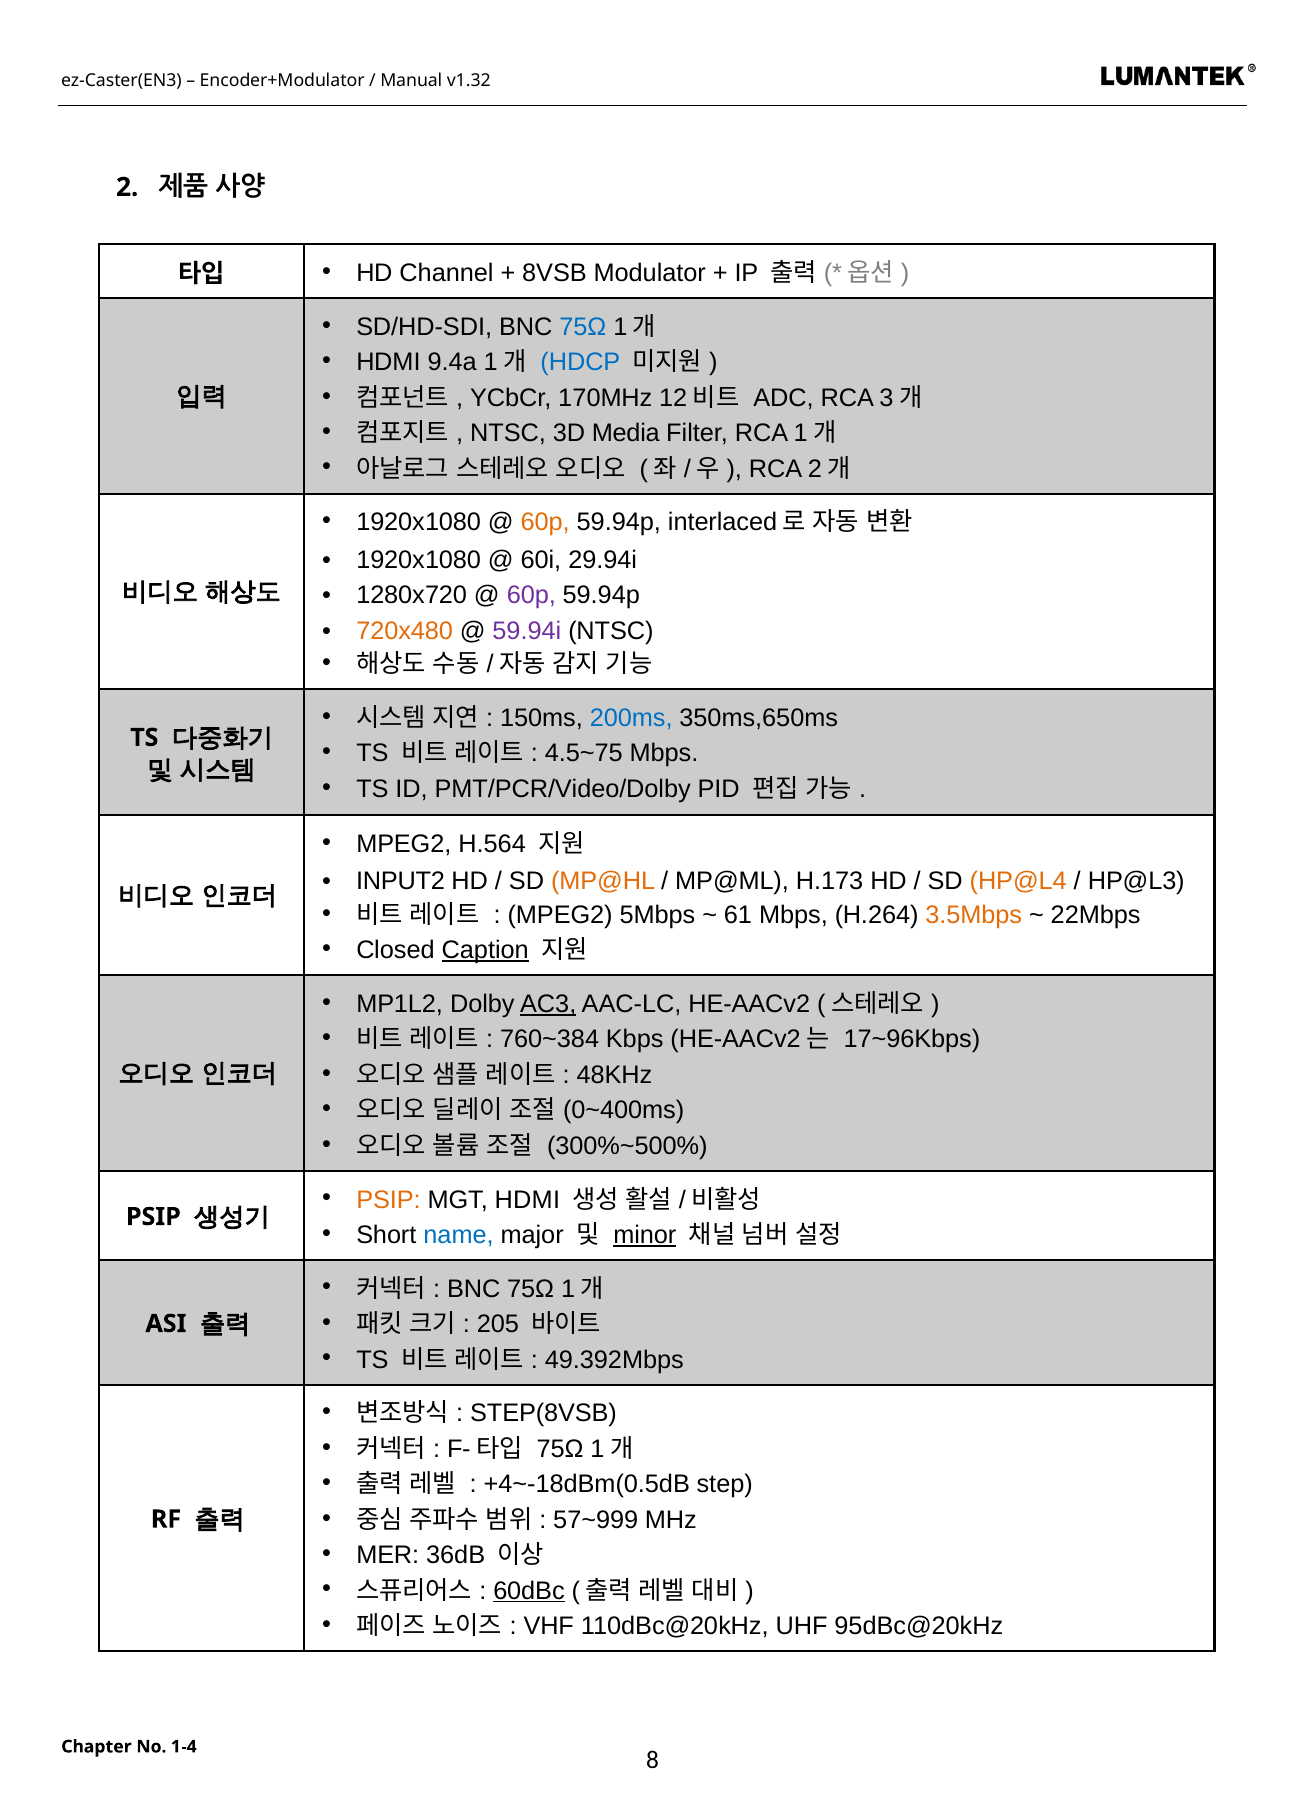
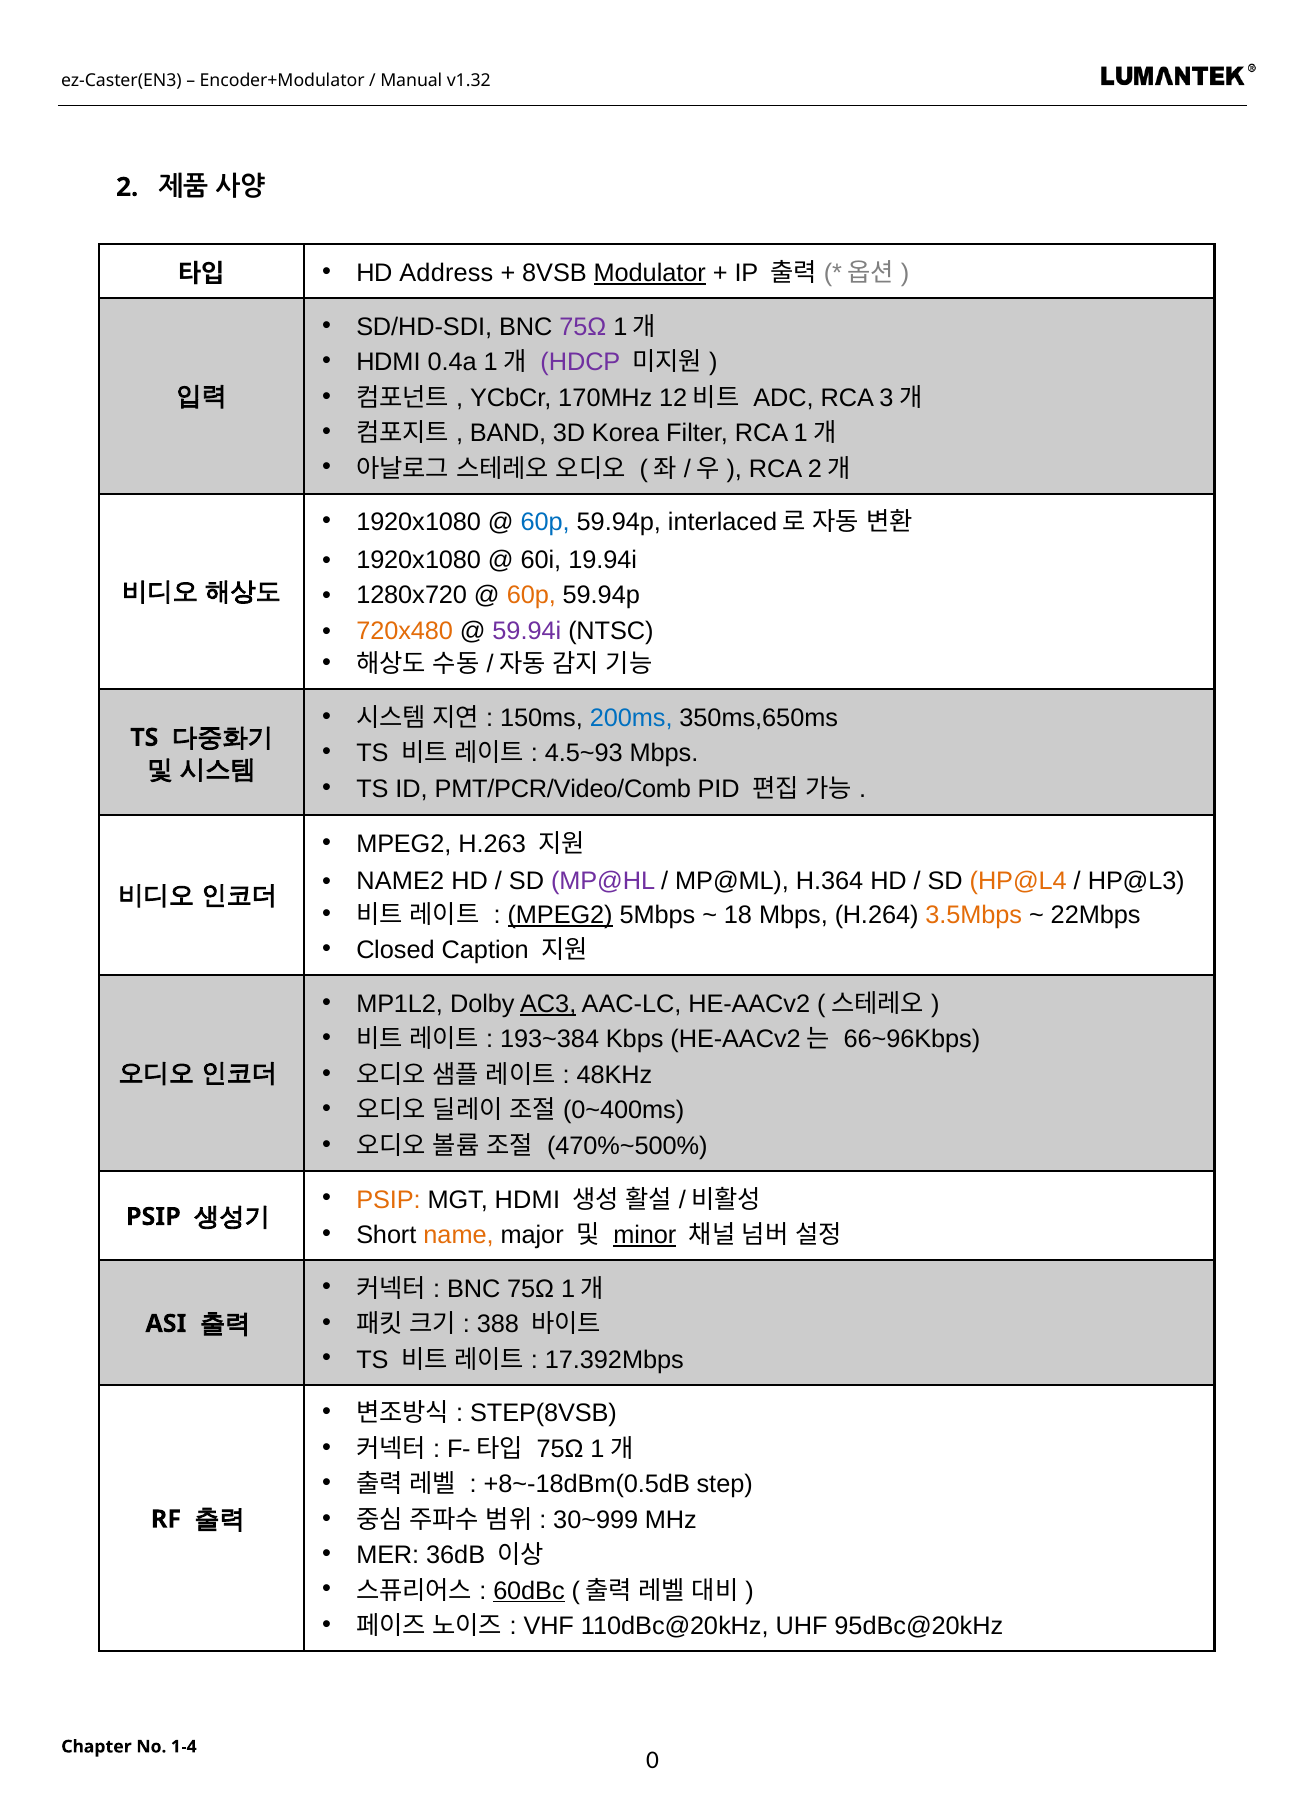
Channel: Channel -> Address (446, 273)
Modulator underline: none -> present (650, 273)
75Ω colour: blue -> purple (583, 327)
9.4a: 9.4a -> 0.4a (452, 362)
HDCP colour: blue -> purple (580, 362)
NTSC: NTSC -> BAND (508, 433)
Media: Media -> Korea (626, 433)
60p colour: orange -> blue (545, 523)
29.94i: 29.94i -> 19.94i (603, 560)
60p colour: purple -> orange (531, 595)
4.5~75: 4.5~75 -> 4.5~93 (584, 754)
PMT/PCR/Video/Dolby: PMT/PCR/Video/Dolby -> PMT/PCR/Video/Comb (563, 789)
H.564: H.564 -> H.263 (492, 844)
INPUT2: INPUT2 -> NAME2 (400, 881)
MP@HL colour: orange -> purple (603, 881)
H.173: H.173 -> H.364 (830, 881)
MPEG2 underline: none -> present (560, 915)
61: 61 -> 18 (738, 915)
Caption underline: present -> none (485, 950)
760~384: 760~384 -> 193~384 (550, 1039)
17~96Kbps: 17~96Kbps -> 66~96Kbps (912, 1039)
300%~500%: 300%~500% -> 470%~500% (627, 1146)
name colour: blue -> orange (459, 1235)
205: 205 -> 388 (498, 1324)
49.392Mbps: 49.392Mbps -> 17.392Mbps (614, 1360)
+4~-18dBm(0.5dB: +4~-18dBm(0.5dB -> +8~-18dBm(0.5dB (587, 1484)
57~999: 57~999 -> 30~999 (596, 1520)
8: 8 -> 0 (652, 1760)
